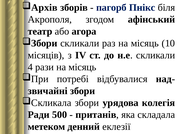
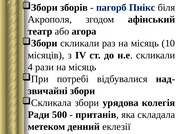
Архів: Архів -> Збори (44, 8)
